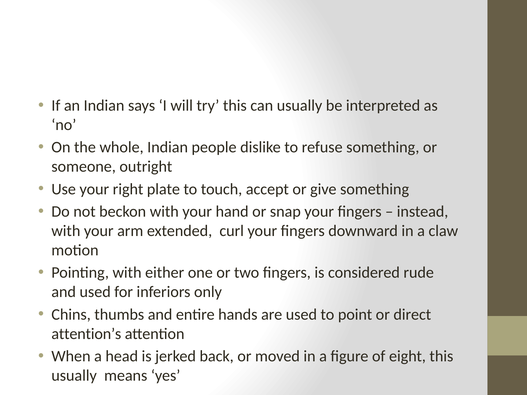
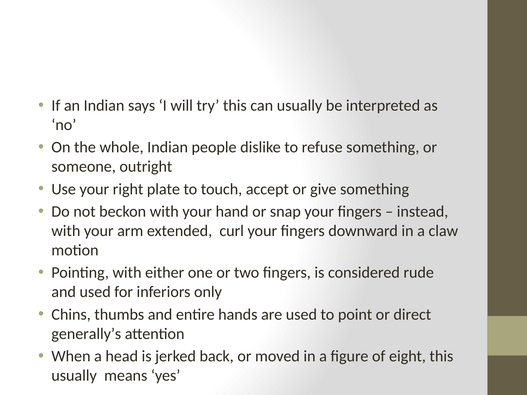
attention’s: attention’s -> generally’s (86, 334)
